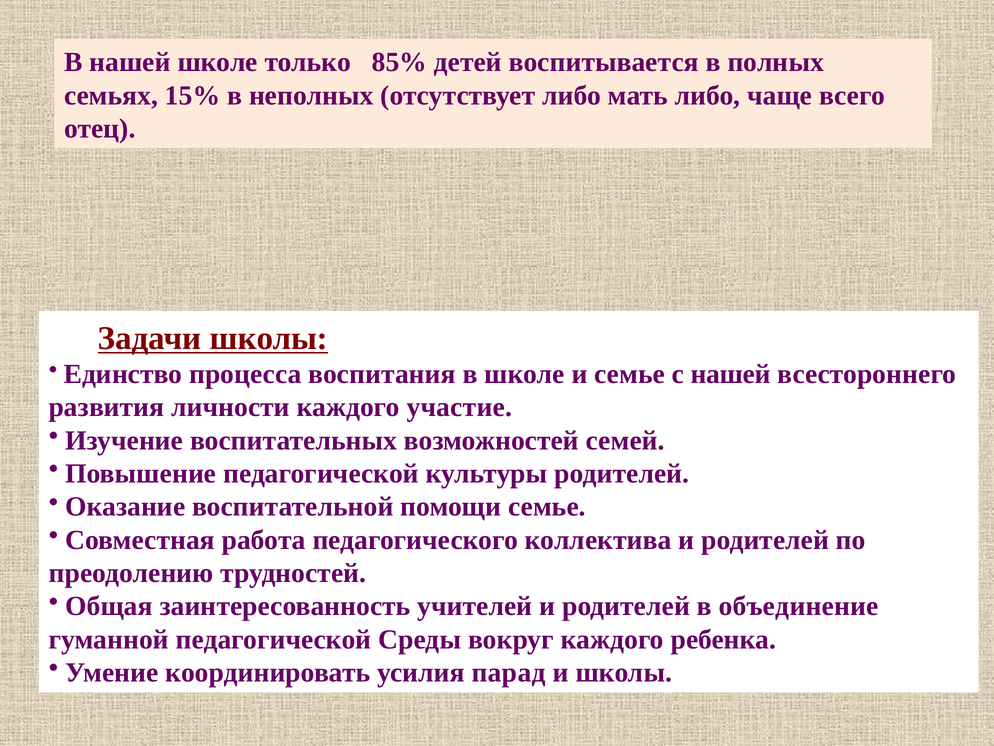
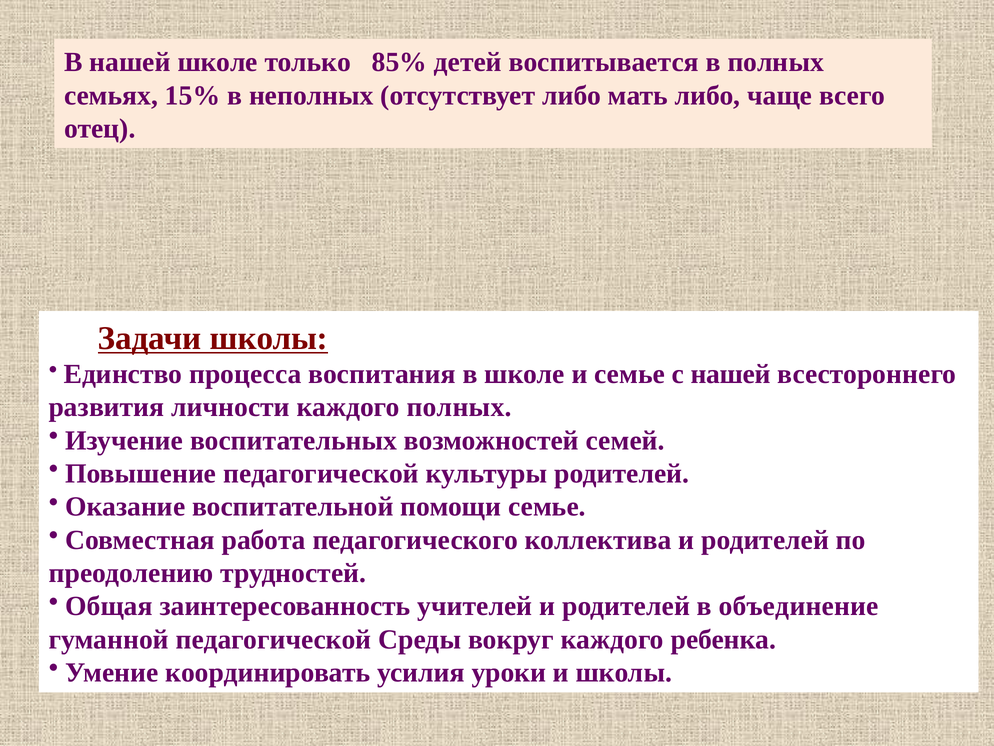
каждого участие: участие -> полных (459, 407)
парад: парад -> уроки (509, 672)
